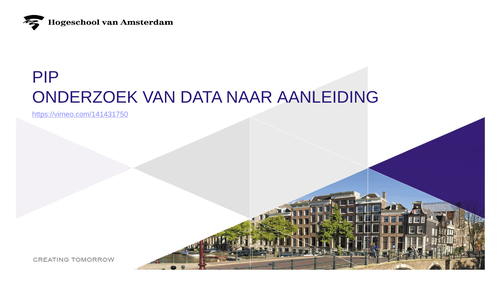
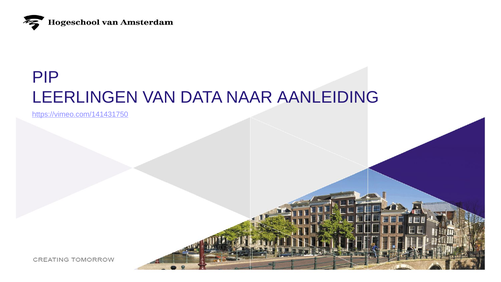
ONDERZOEK: ONDERZOEK -> LEERLINGEN (85, 97)
